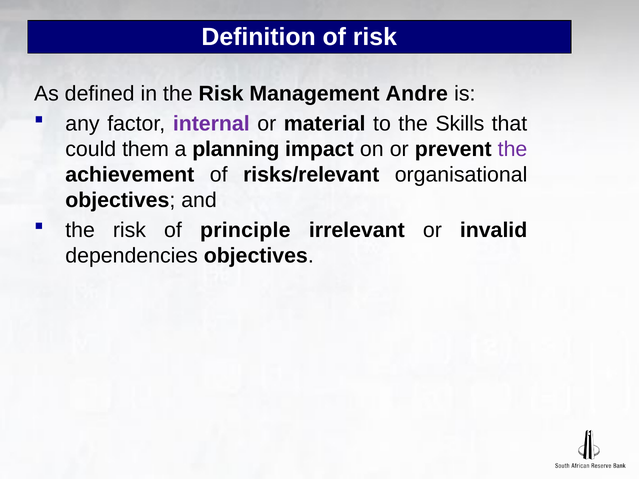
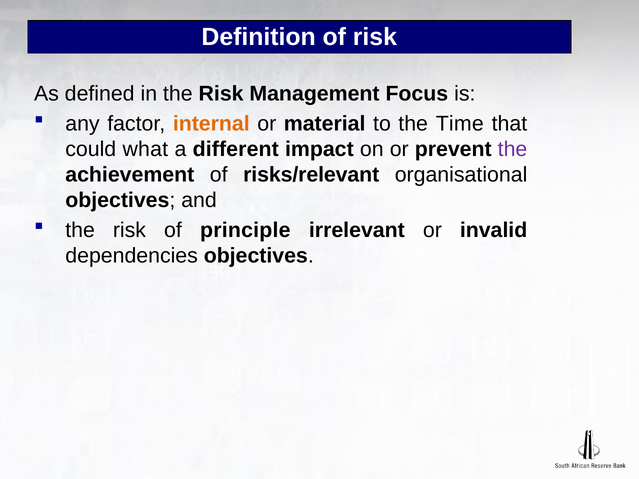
Andre: Andre -> Focus (417, 94)
internal colour: purple -> orange (211, 124)
Skills: Skills -> Time (460, 124)
them: them -> what (145, 149)
planning: planning -> different (236, 149)
